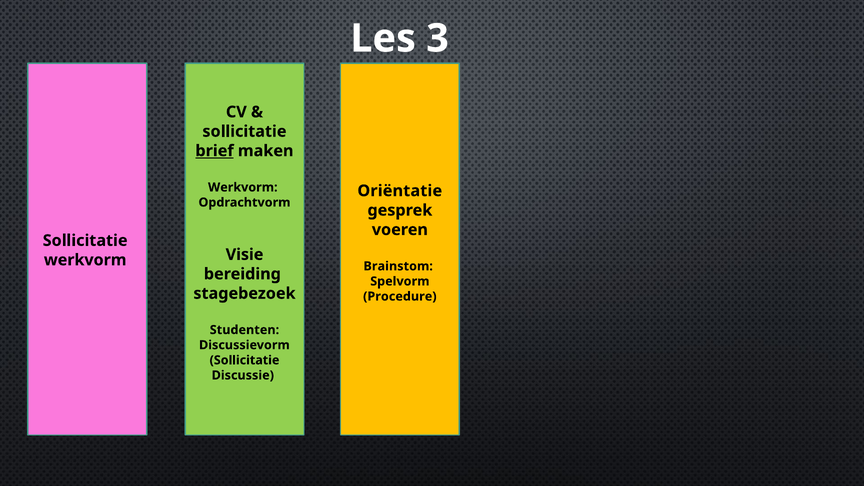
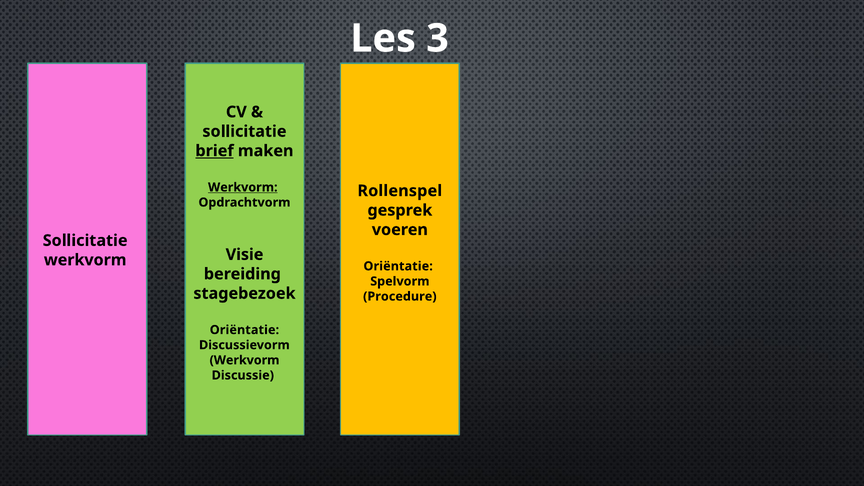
Werkvorm underline: none -> present (243, 187)
Oriëntatie: Oriëntatie -> Rollenspel (400, 191)
Brainstom: Brainstom -> Oriëntatie (398, 266)
Studenten: Studenten -> Oriëntatie (244, 330)
Sollicitatie: Sollicitatie -> Werkvorm (245, 360)
